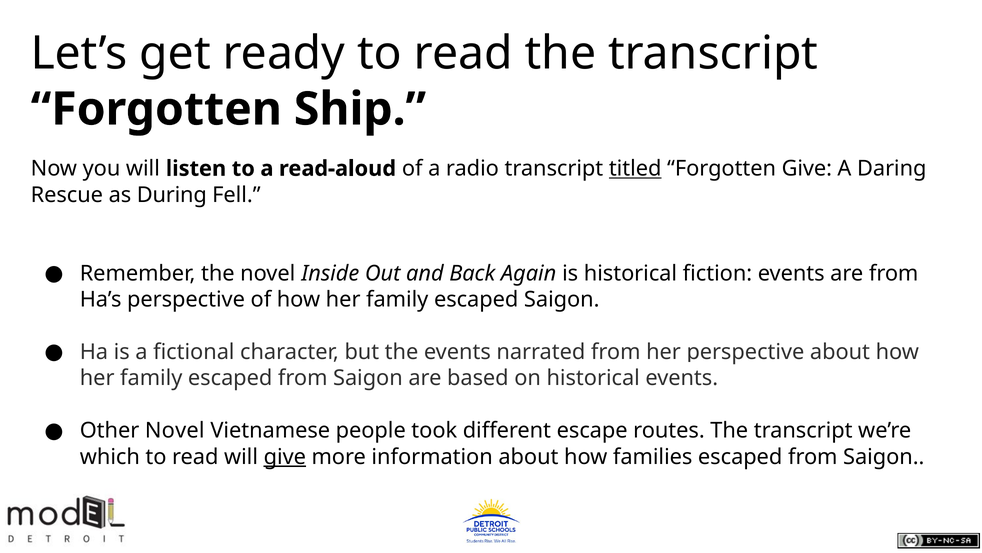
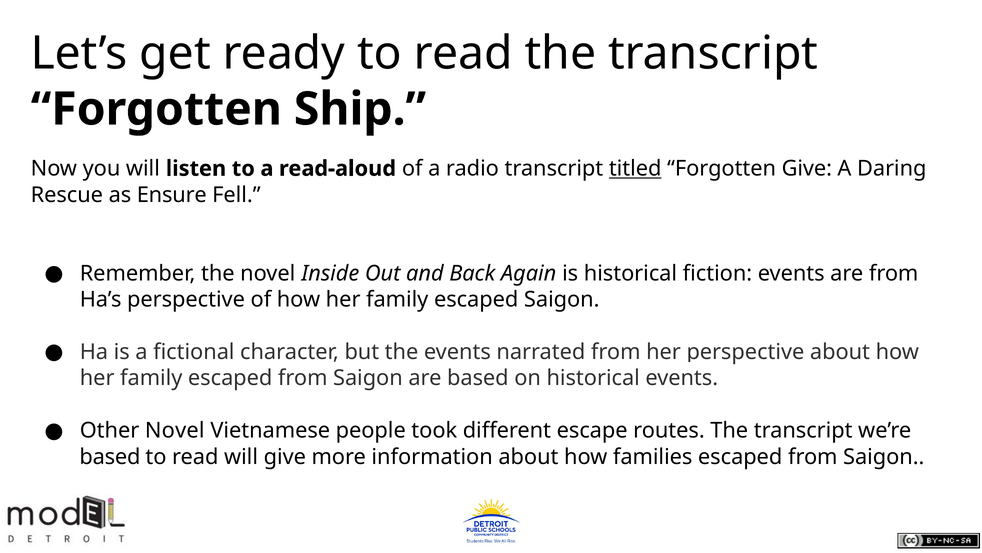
During: During -> Ensure (172, 195)
which: which -> based (110, 456)
give underline: present -> none (285, 456)
